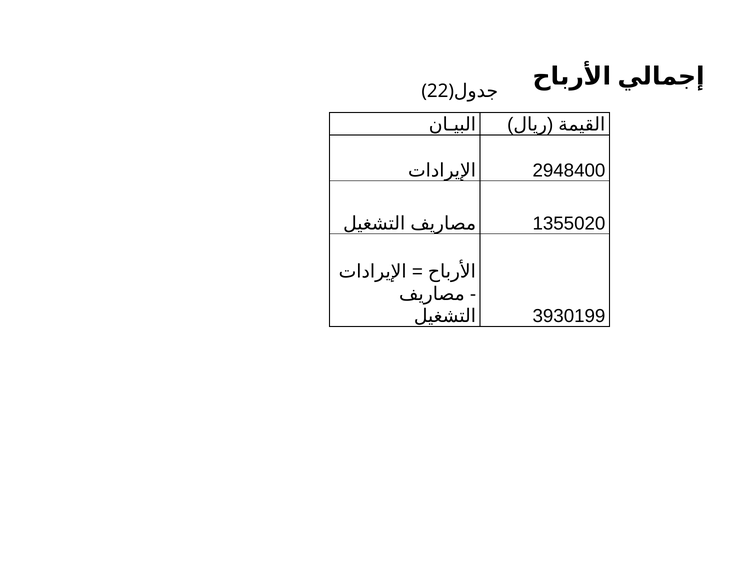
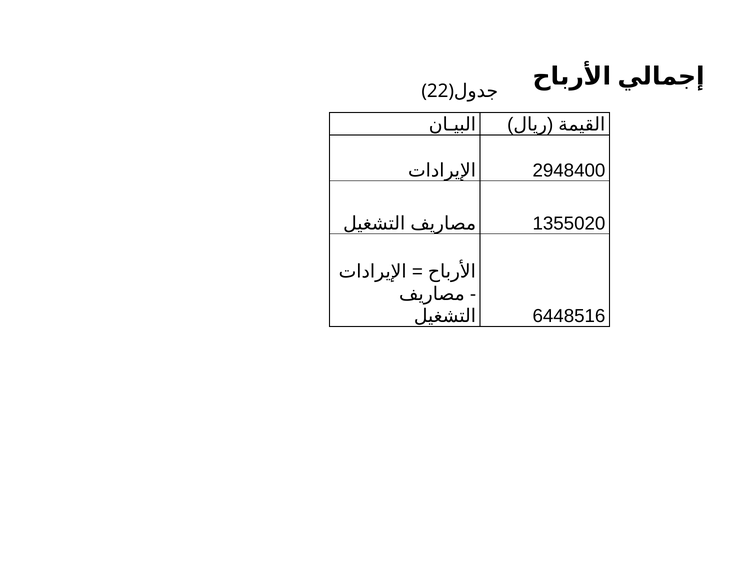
3930199: 3930199 -> 6448516 (569, 317)
